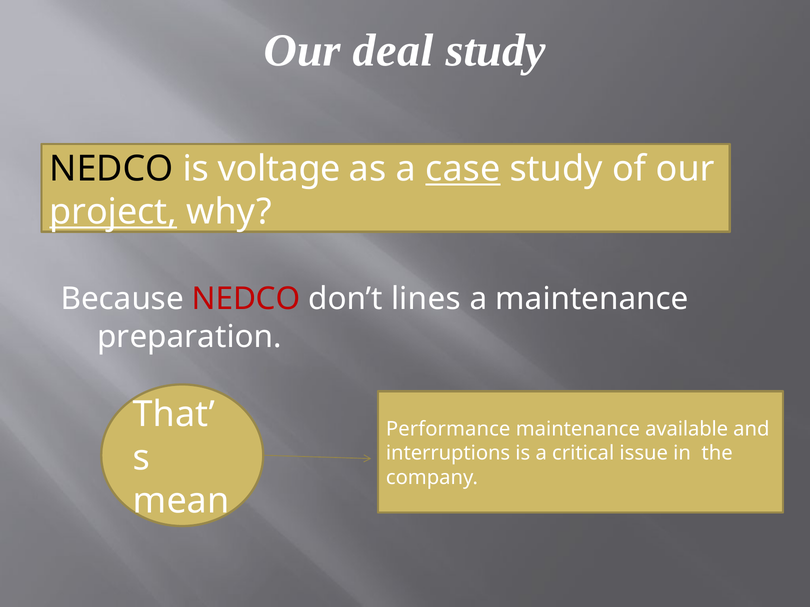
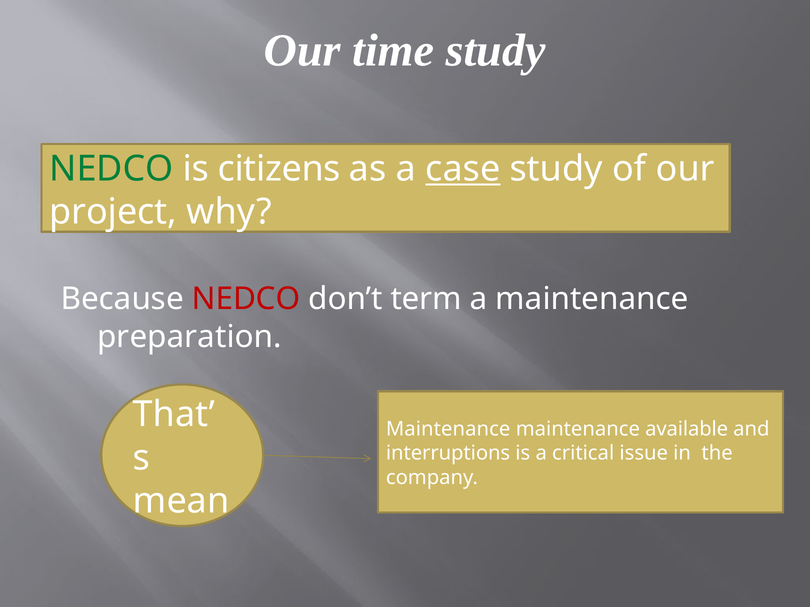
deal: deal -> time (393, 51)
NEDCO colour: black -> green (111, 169)
voltage: voltage -> citizens (279, 169)
project underline: present -> none (113, 212)
lines: lines -> term (426, 299)
Performance: Performance -> Maintenance (448, 429)
